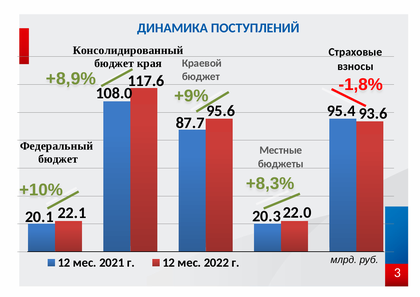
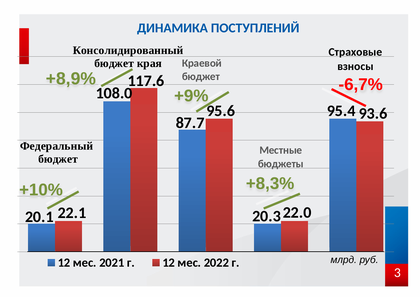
-1,8%: -1,8% -> -6,7% (361, 85)
